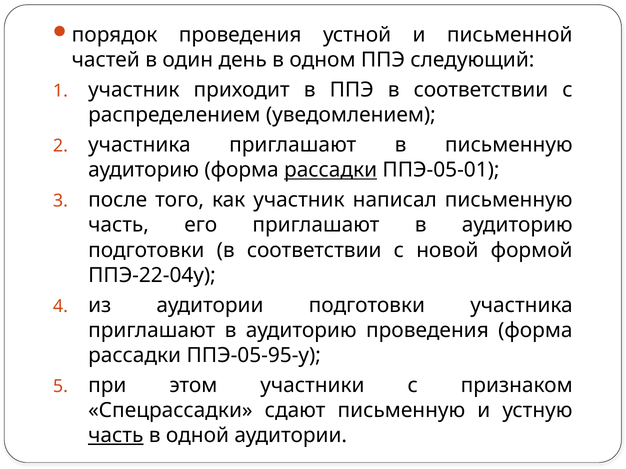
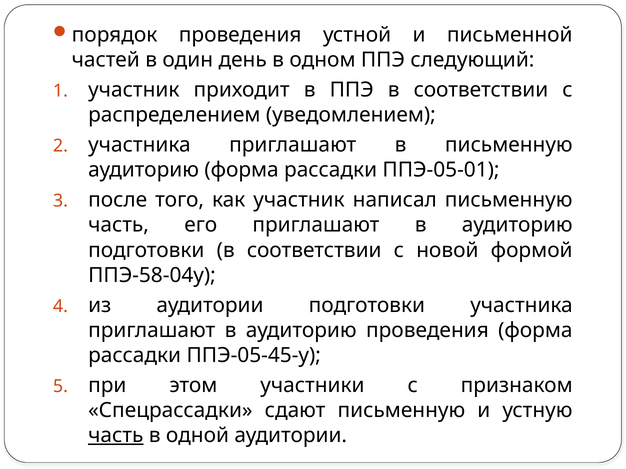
рассадки underline: present -> none (331, 170)
ППЭ-22-04у: ППЭ-22-04у -> ППЭ-58-04у (152, 275)
ППЭ-05-95-у: ППЭ-05-95-у -> ППЭ-05-45-у (254, 356)
